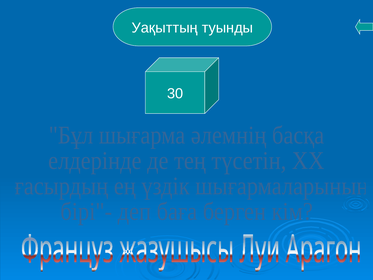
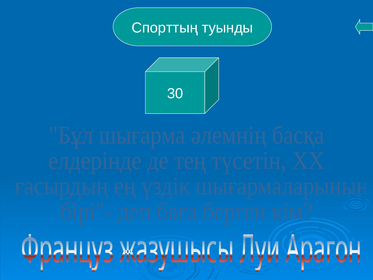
Уақыттың: Уақыттың -> Спорттың (165, 28)
